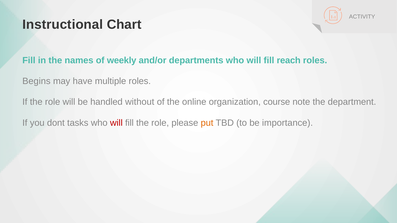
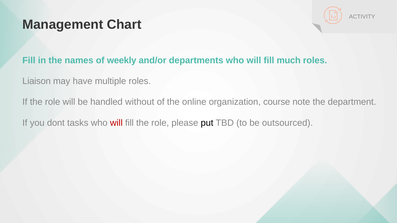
Instructional: Instructional -> Management (63, 25)
reach: reach -> much (289, 60)
Begins: Begins -> Liaison (37, 81)
put colour: orange -> black (207, 123)
importance: importance -> outsourced (287, 123)
